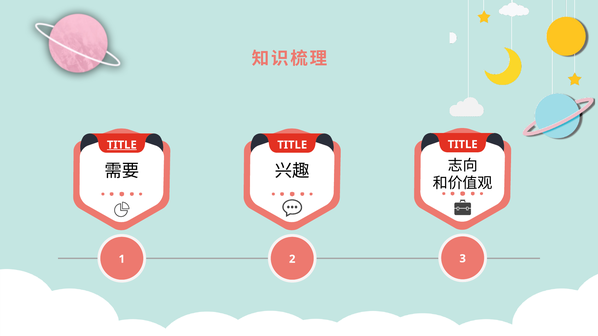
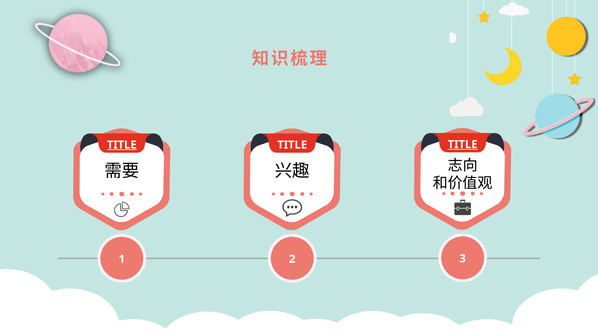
TITLE underline: none -> present (463, 145)
